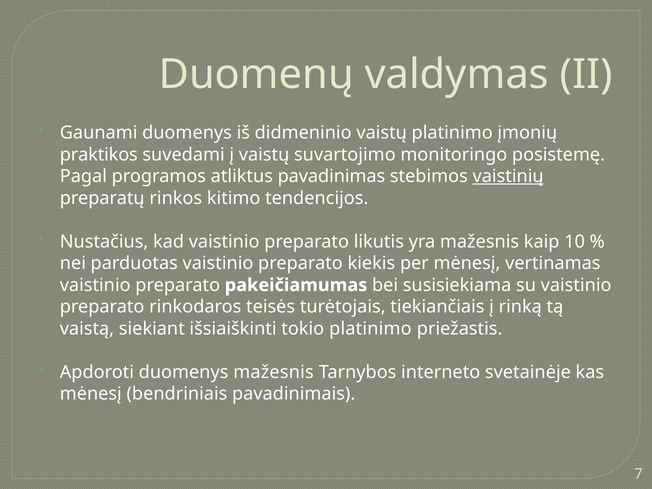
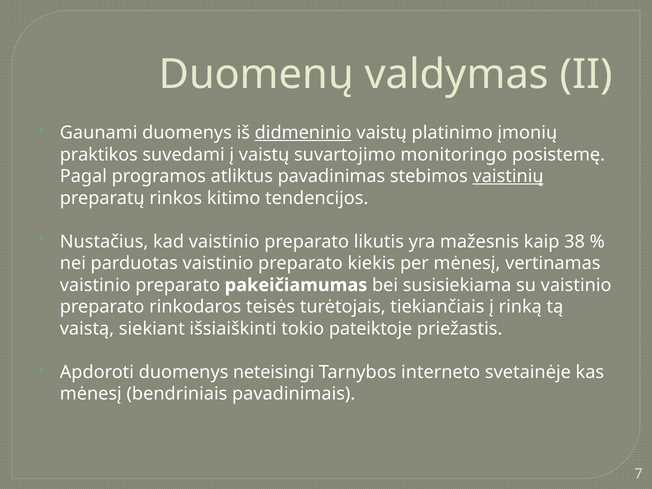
didmeninio underline: none -> present (303, 133)
10: 10 -> 38 (575, 242)
tokio platinimo: platinimo -> pateiktoje (371, 329)
duomenys mažesnis: mažesnis -> neteisingi (274, 372)
